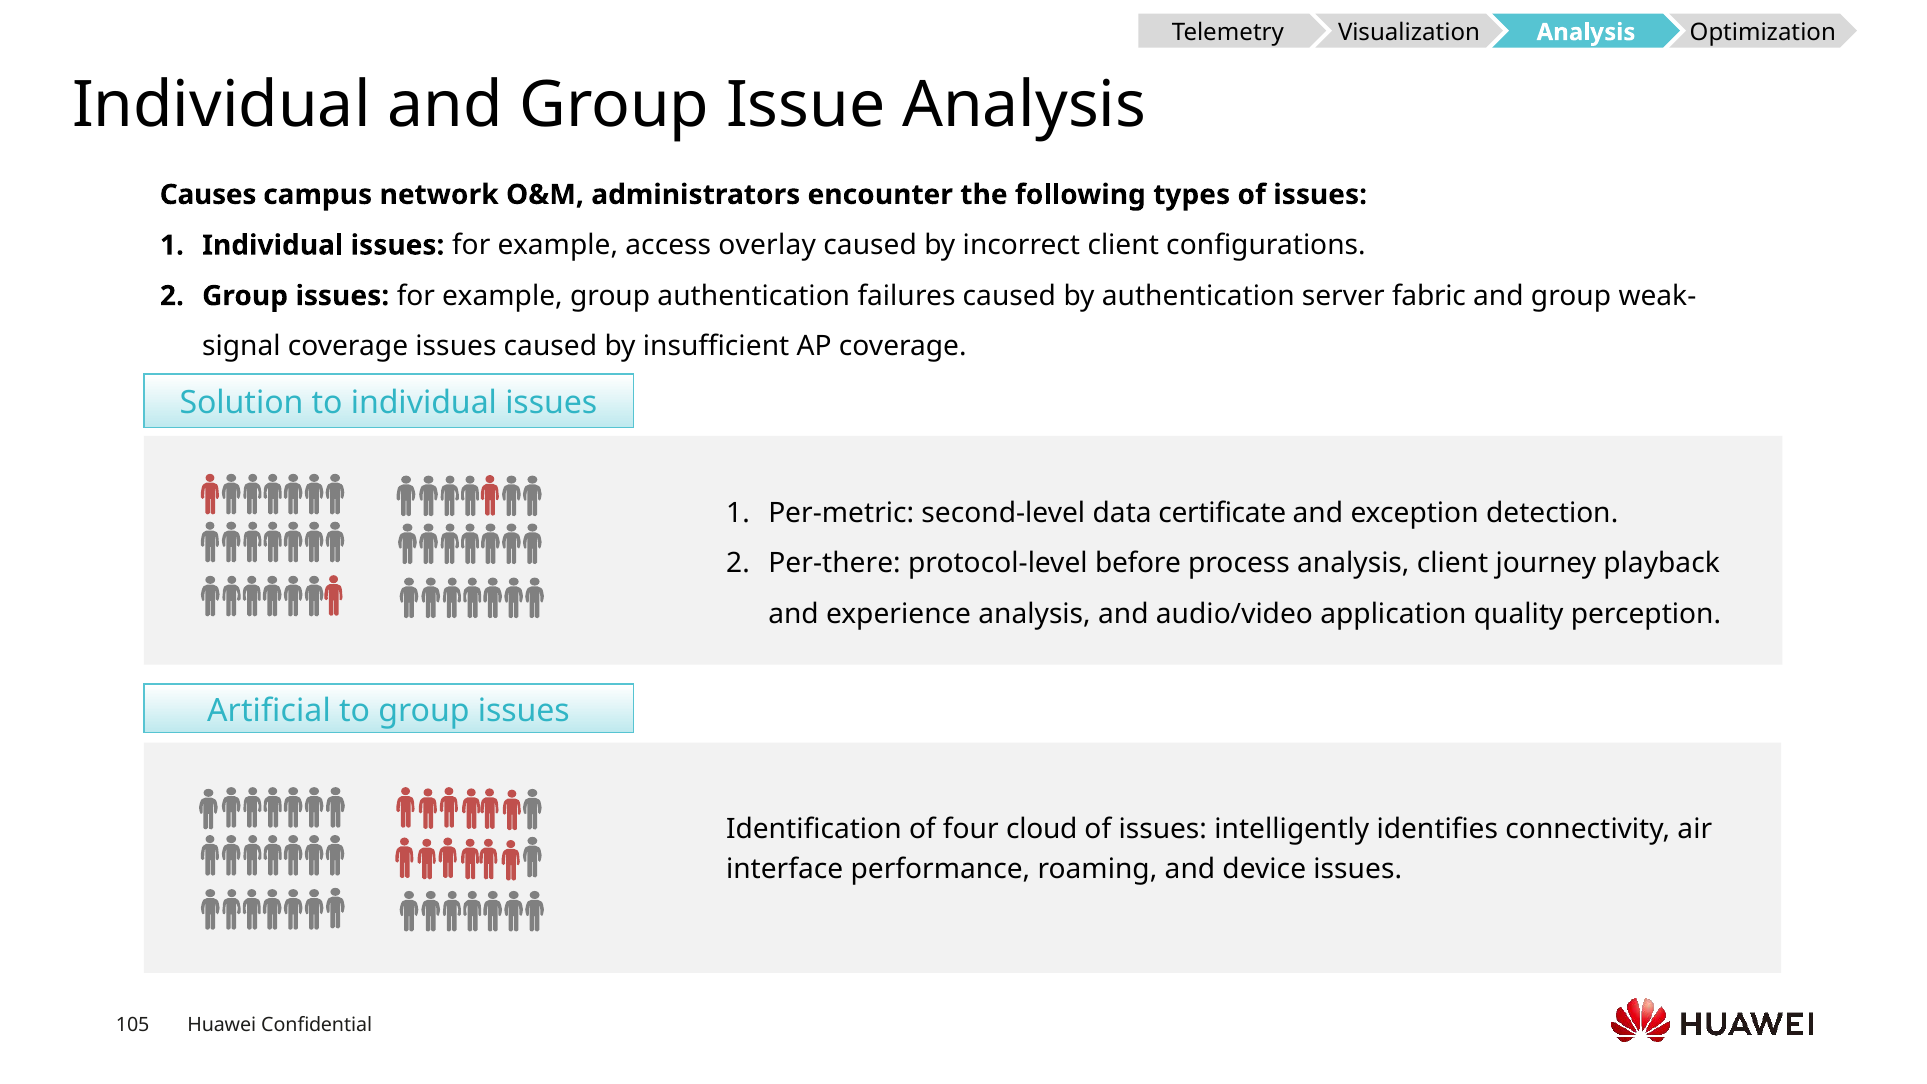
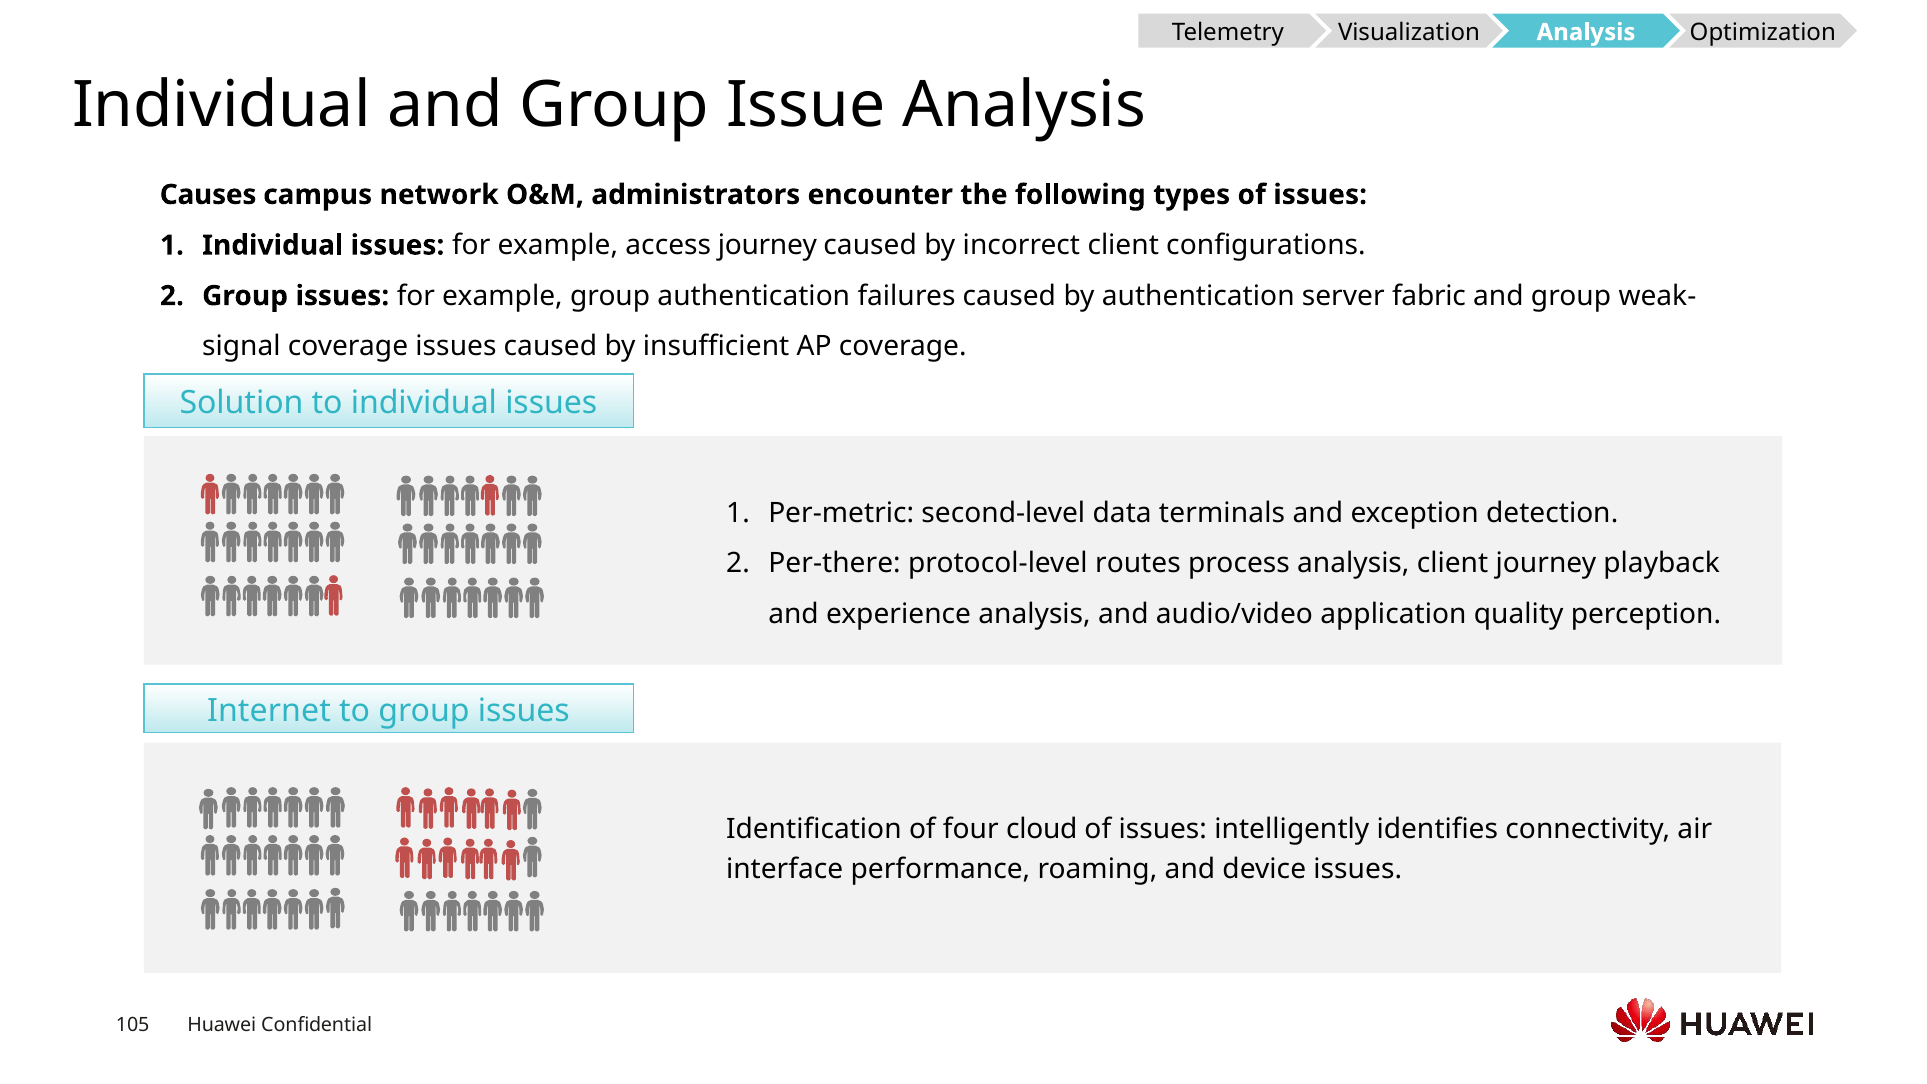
access overlay: overlay -> journey (767, 245)
certificate: certificate -> terminals (1222, 513)
before: before -> routes (1138, 563)
Artificial: Artificial -> Internet (269, 711)
